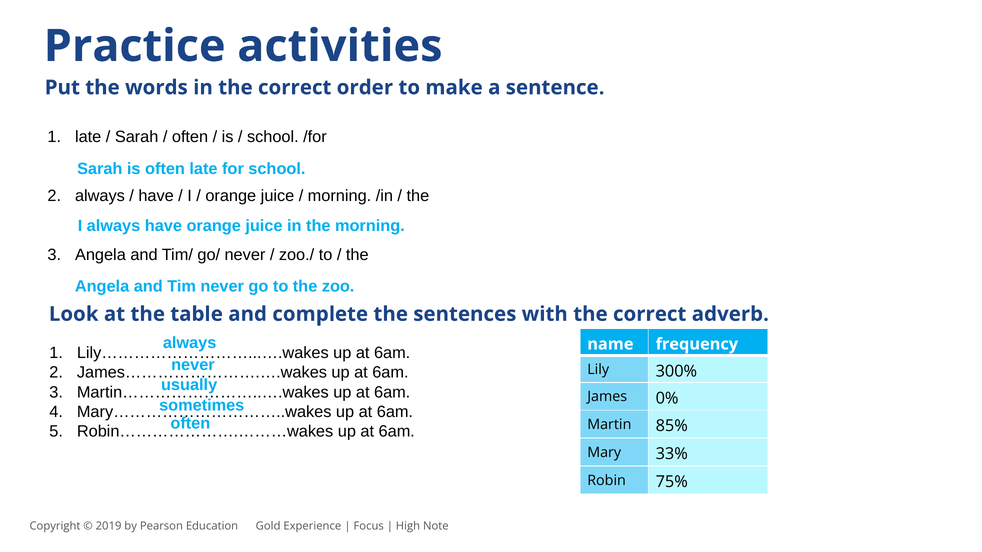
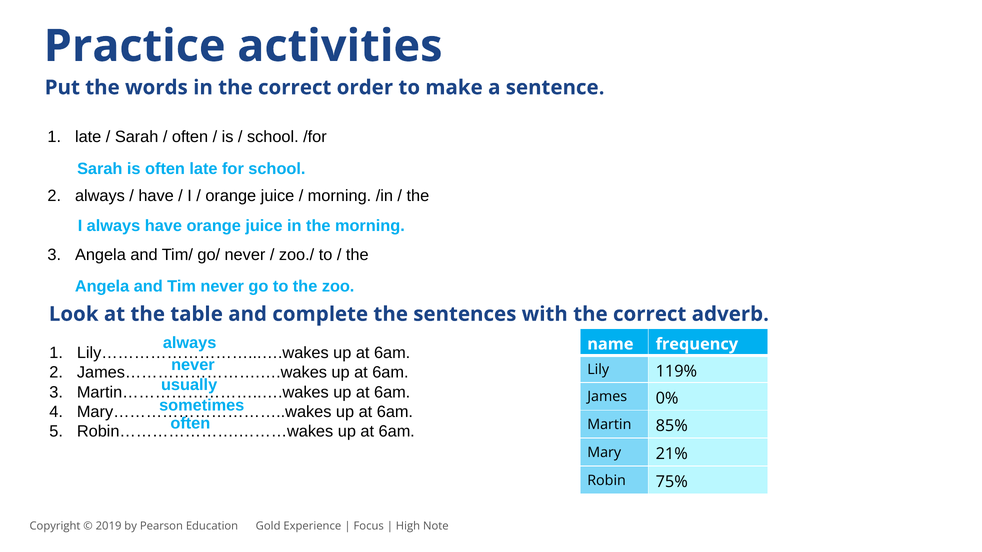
300%: 300% -> 119% (676, 371)
33%: 33% -> 21% (672, 454)
